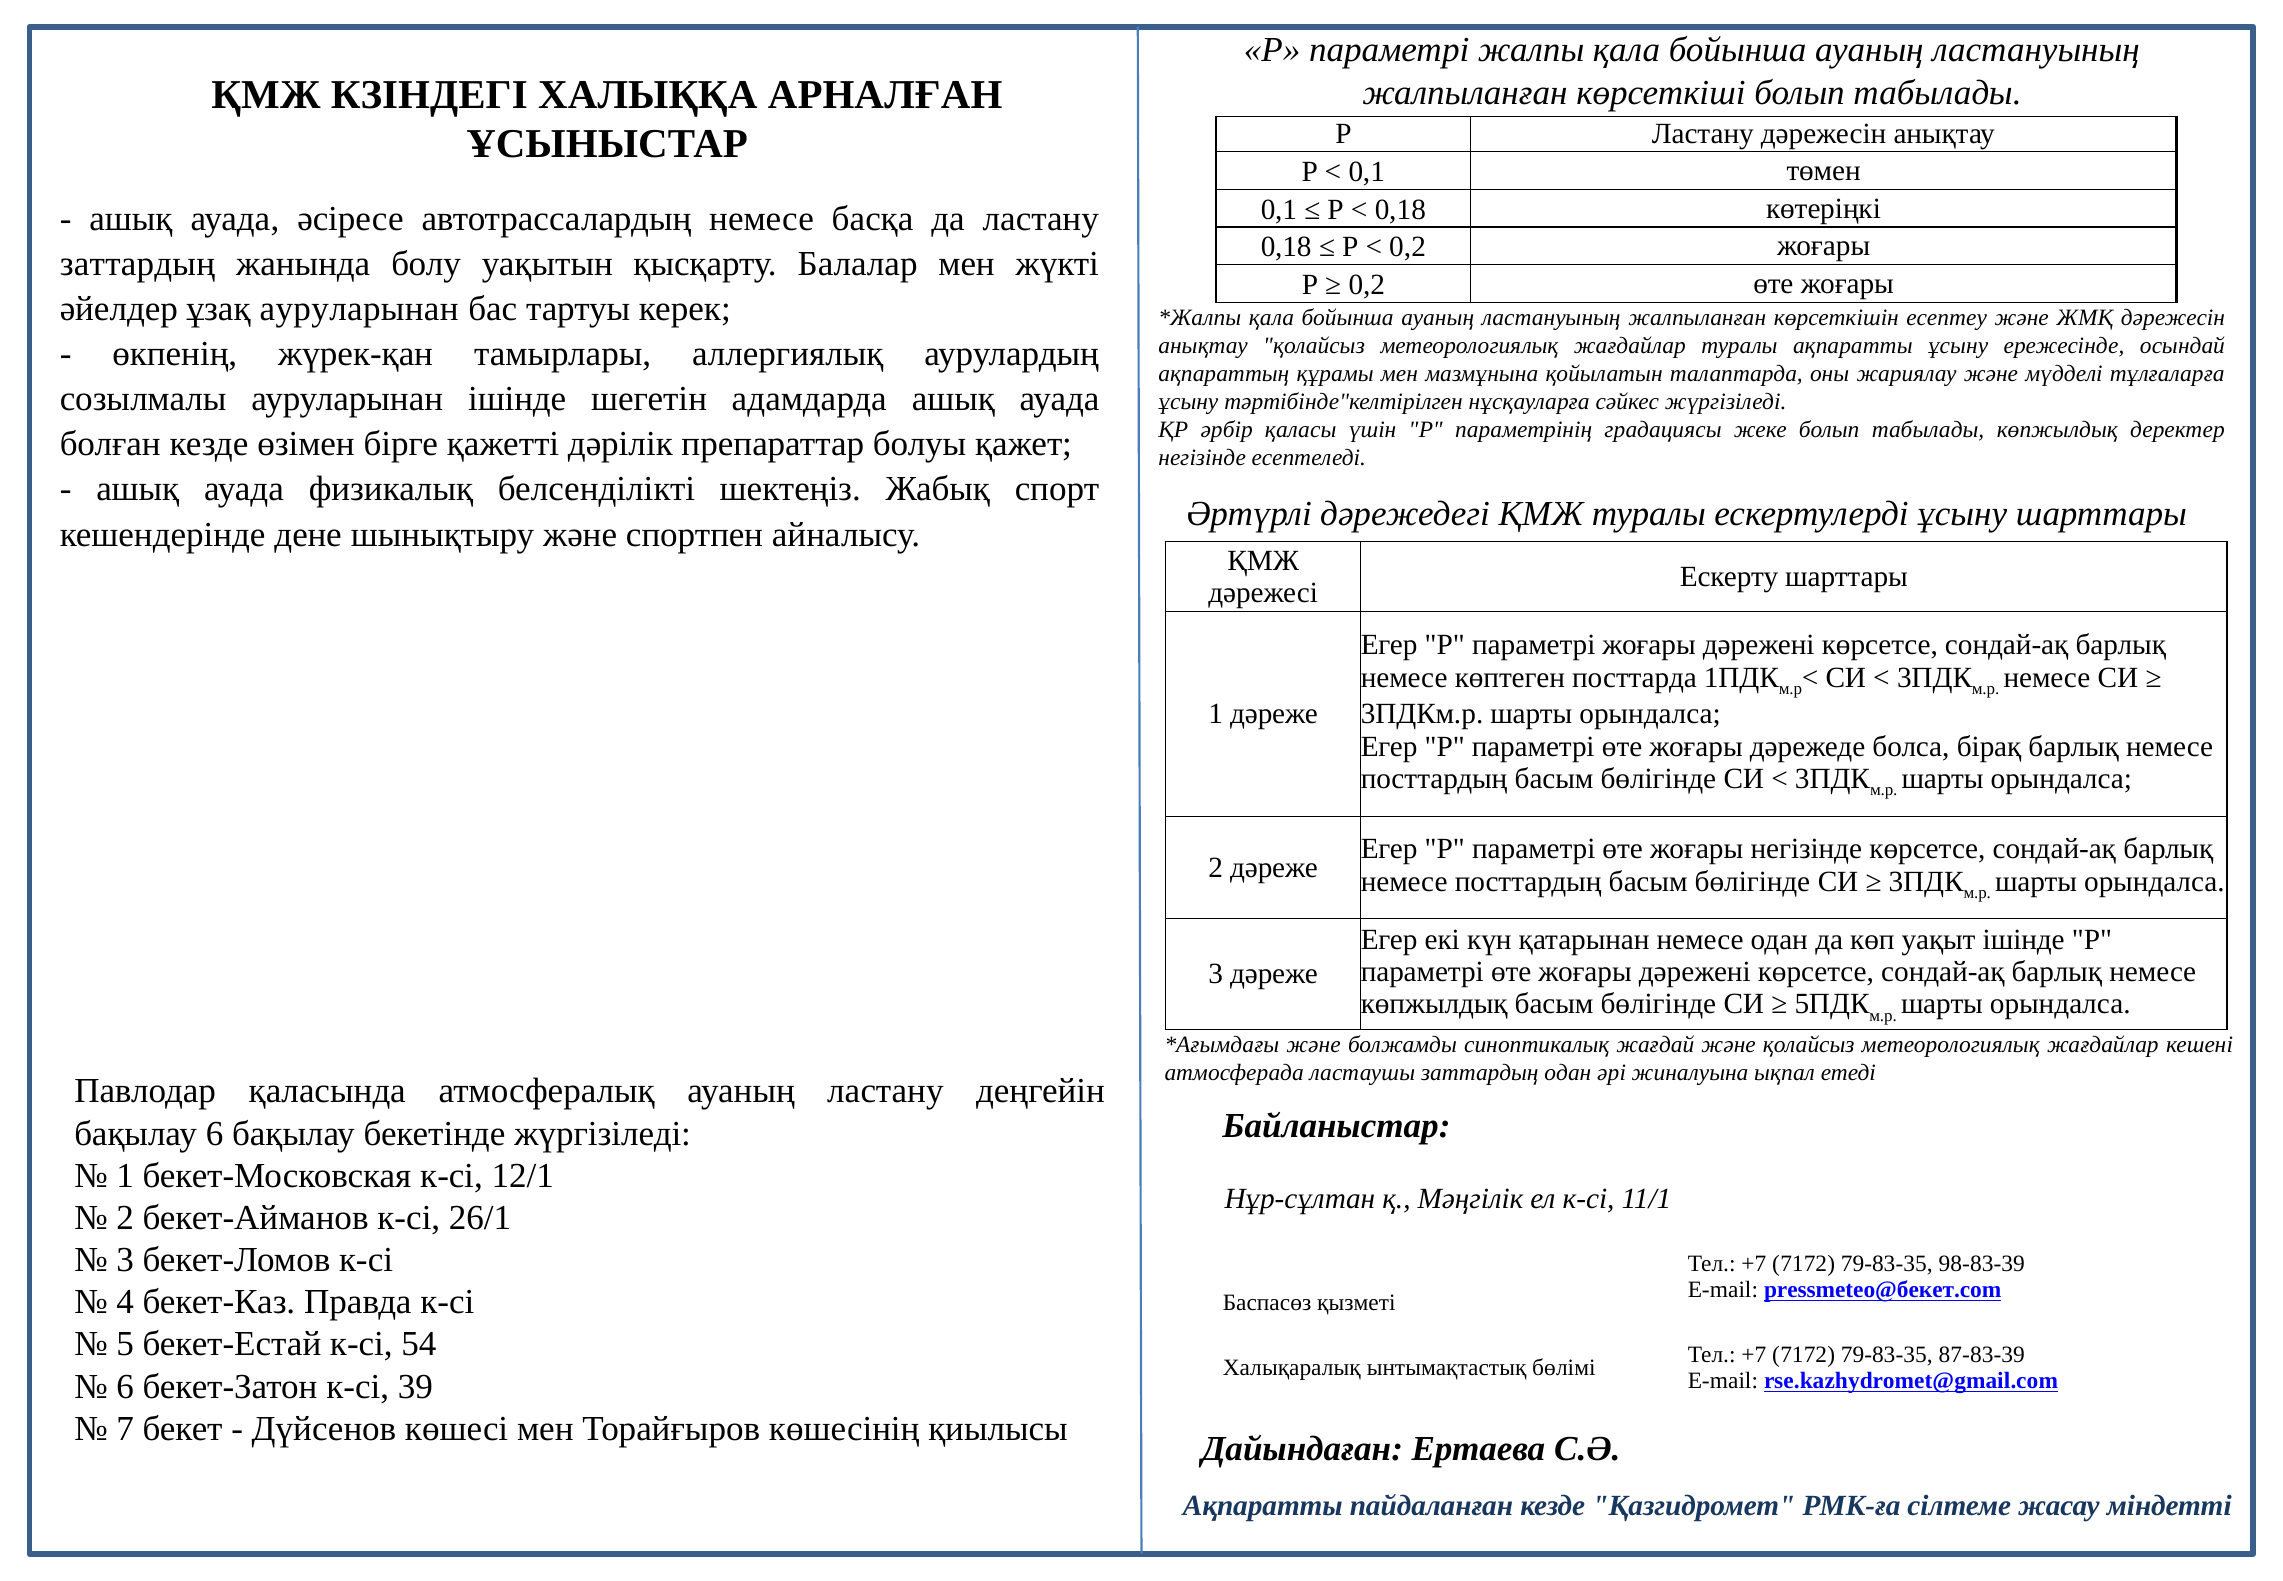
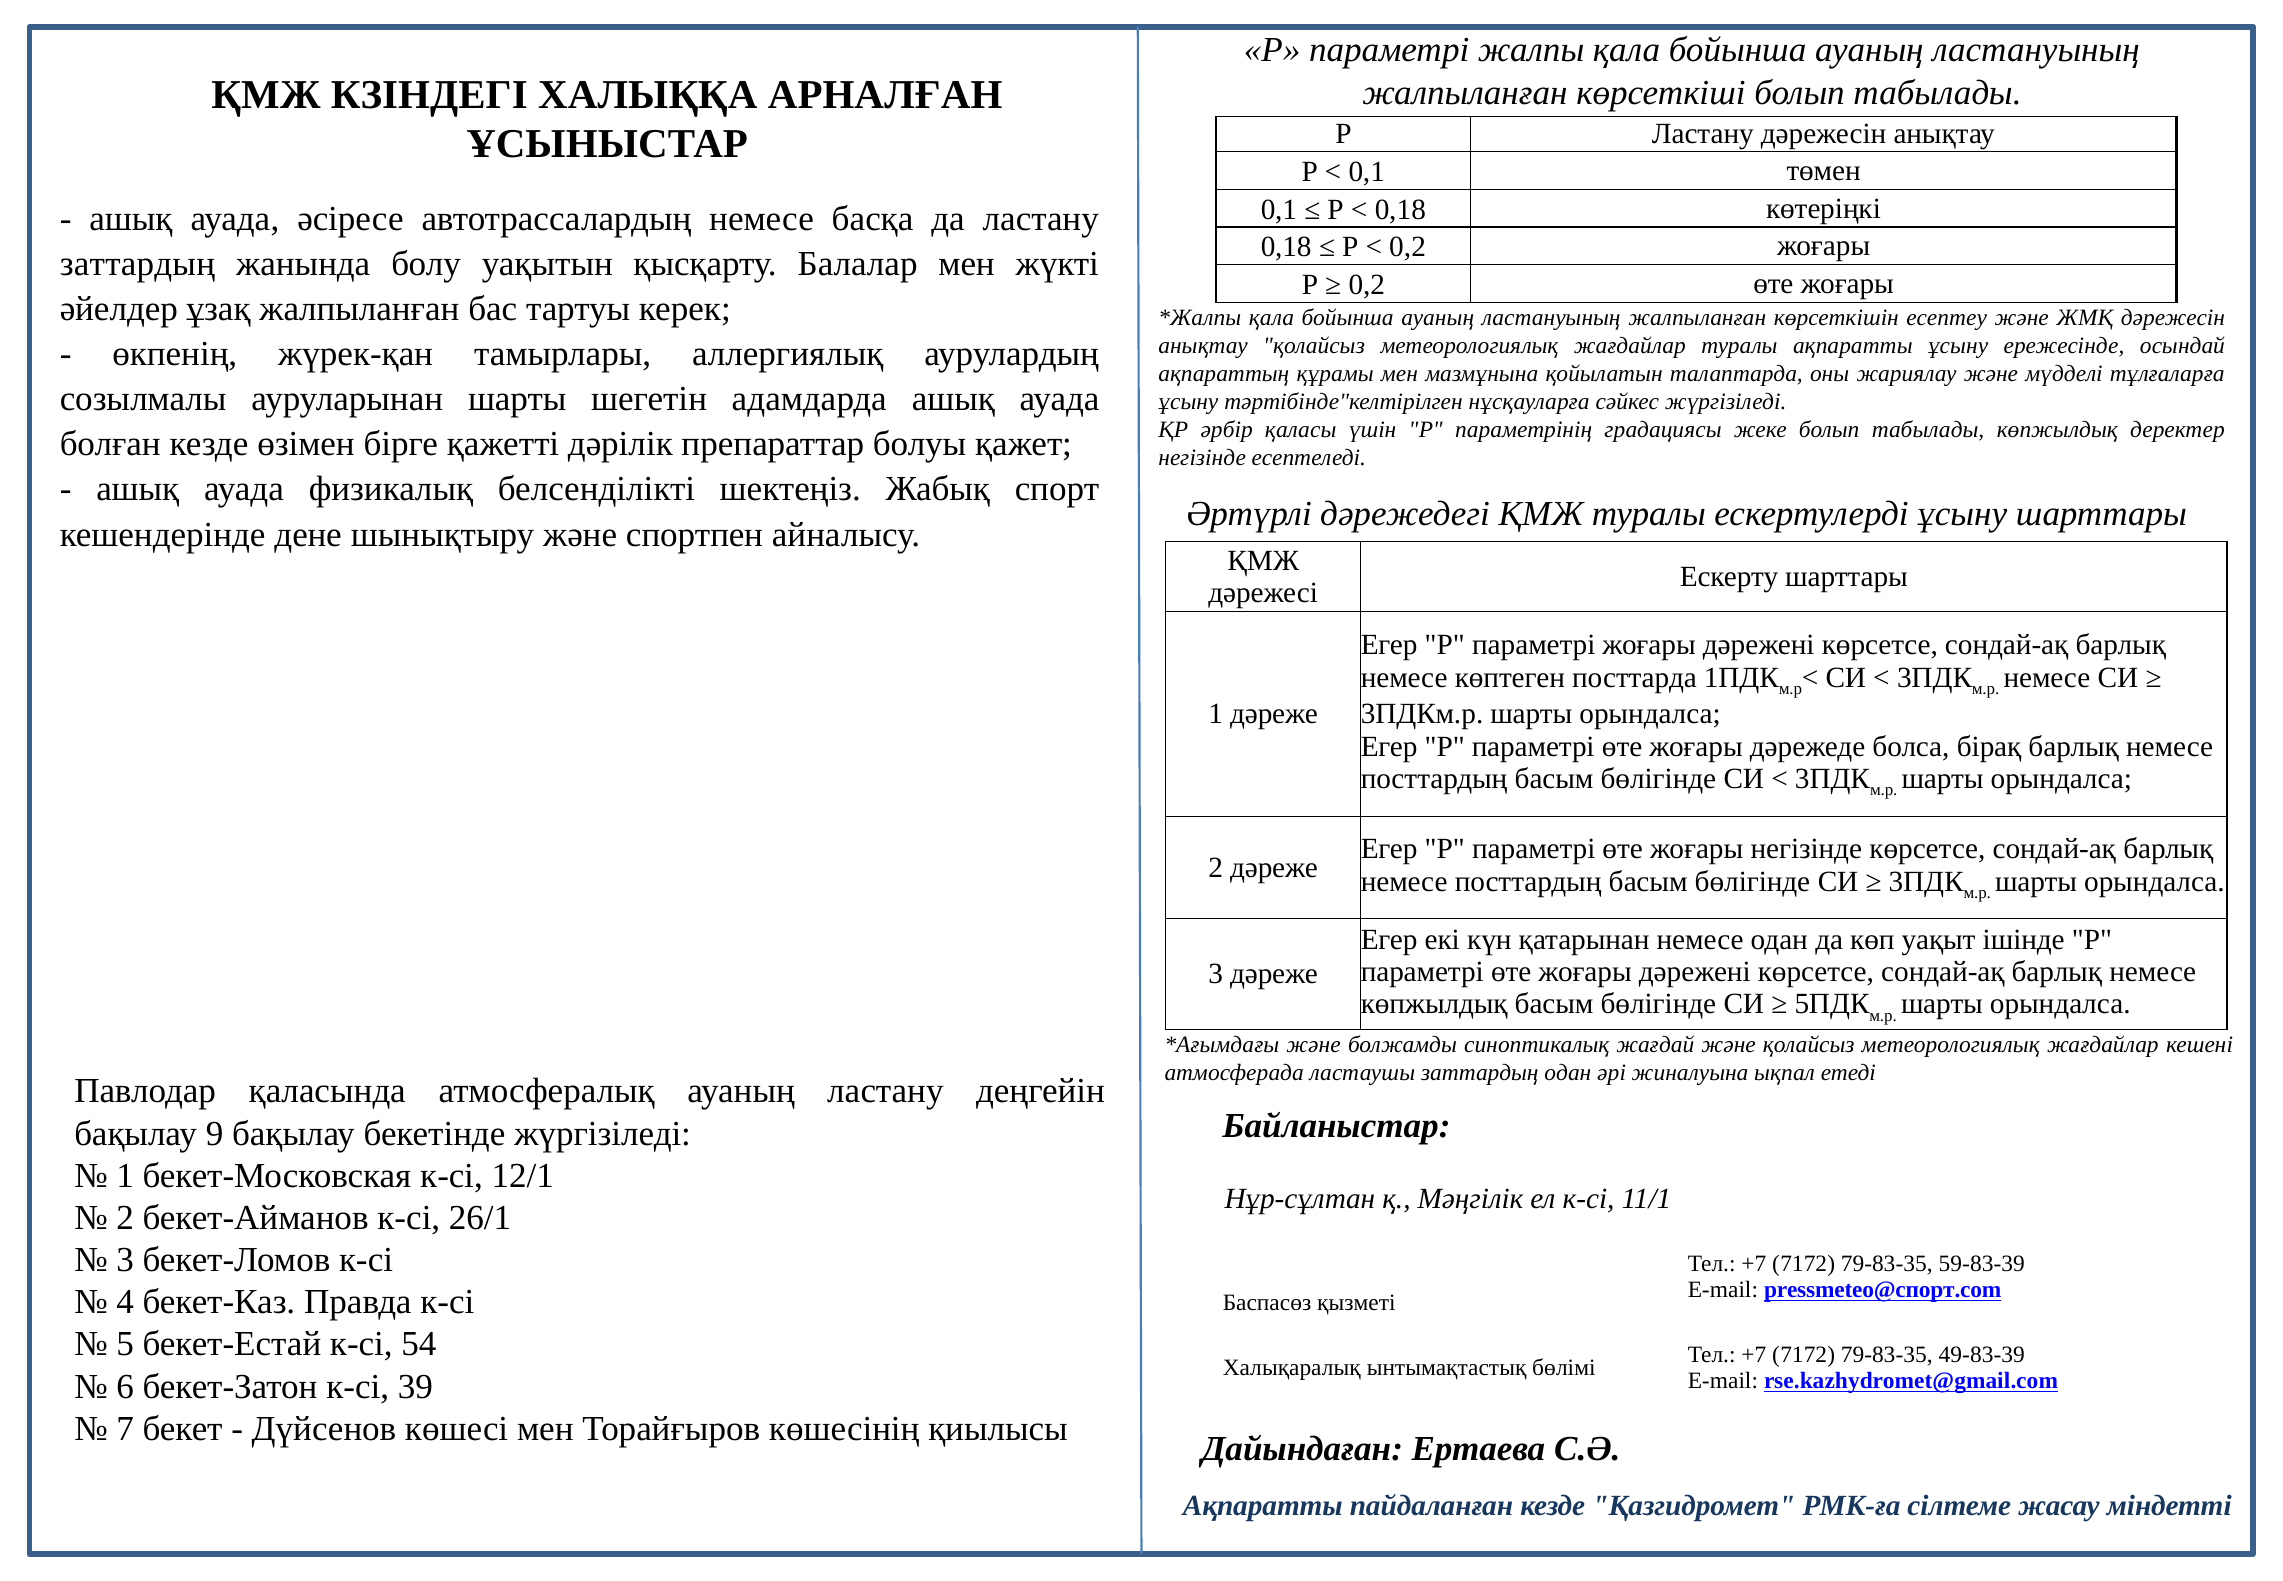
ұзақ ауруларынан: ауруларынан -> жалпыланған (359, 309)
ауруларынан ішінде: ішінде -> шарты (517, 399)
бақылау 6: 6 -> 9 (215, 1133)
98-83-39: 98-83-39 -> 59-83-39 (1982, 1263)
pressmeteo@бекет.com: pressmeteo@бекет.com -> pressmeteo@спорт.com (1883, 1289)
87-83-39: 87-83-39 -> 49-83-39 (1982, 1355)
